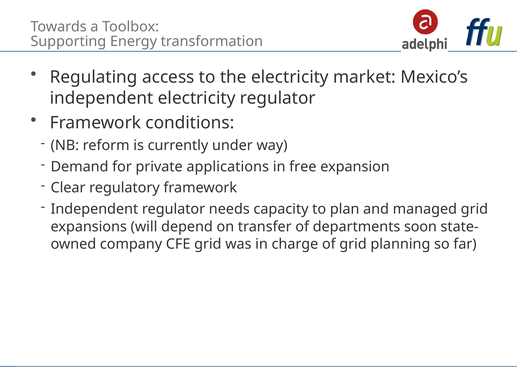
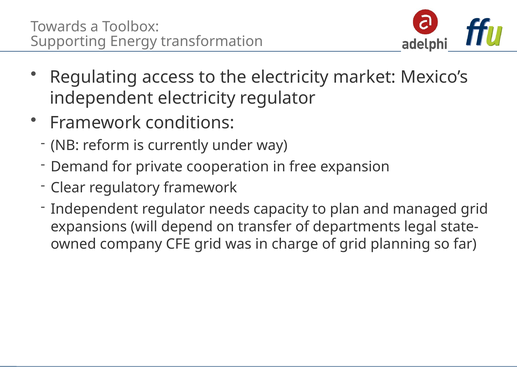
applications: applications -> cooperation (228, 167)
soon: soon -> legal (420, 226)
